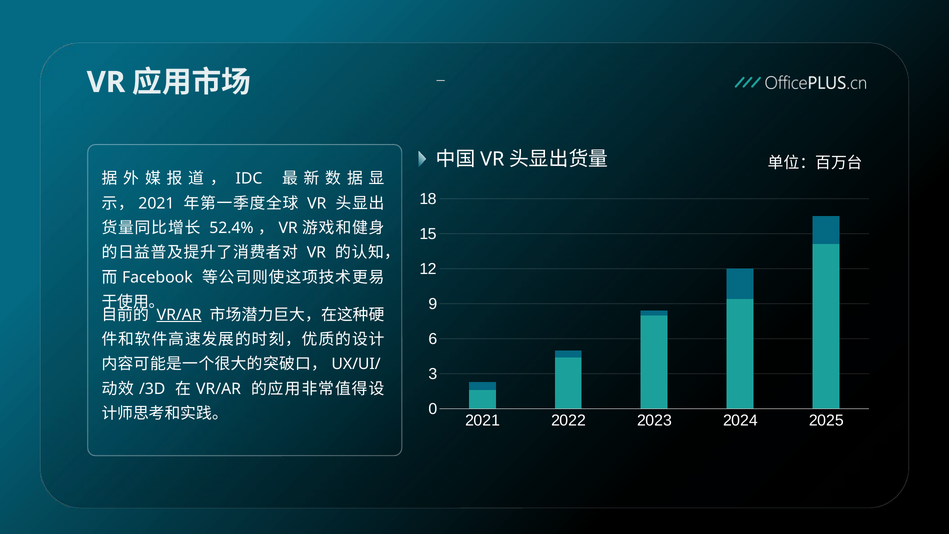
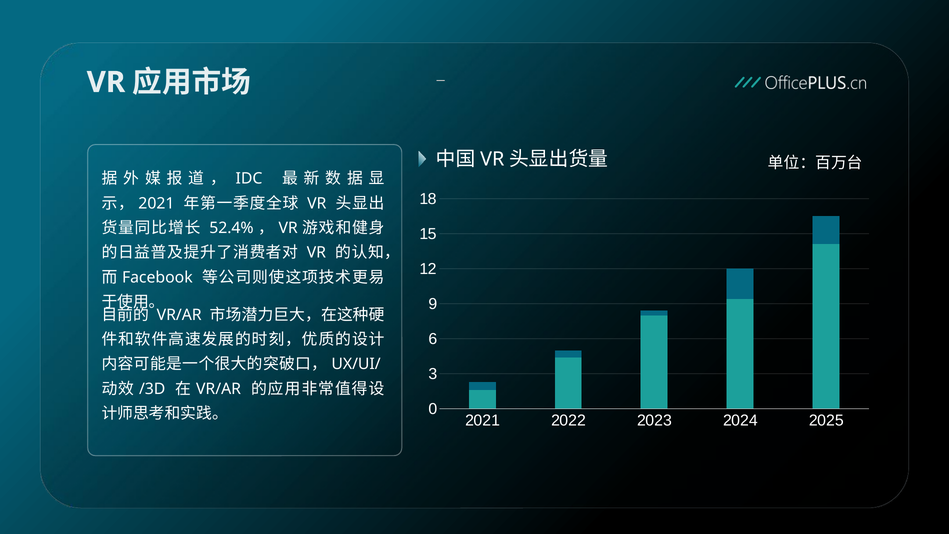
VR/AR underline: present -> none (179, 315)
